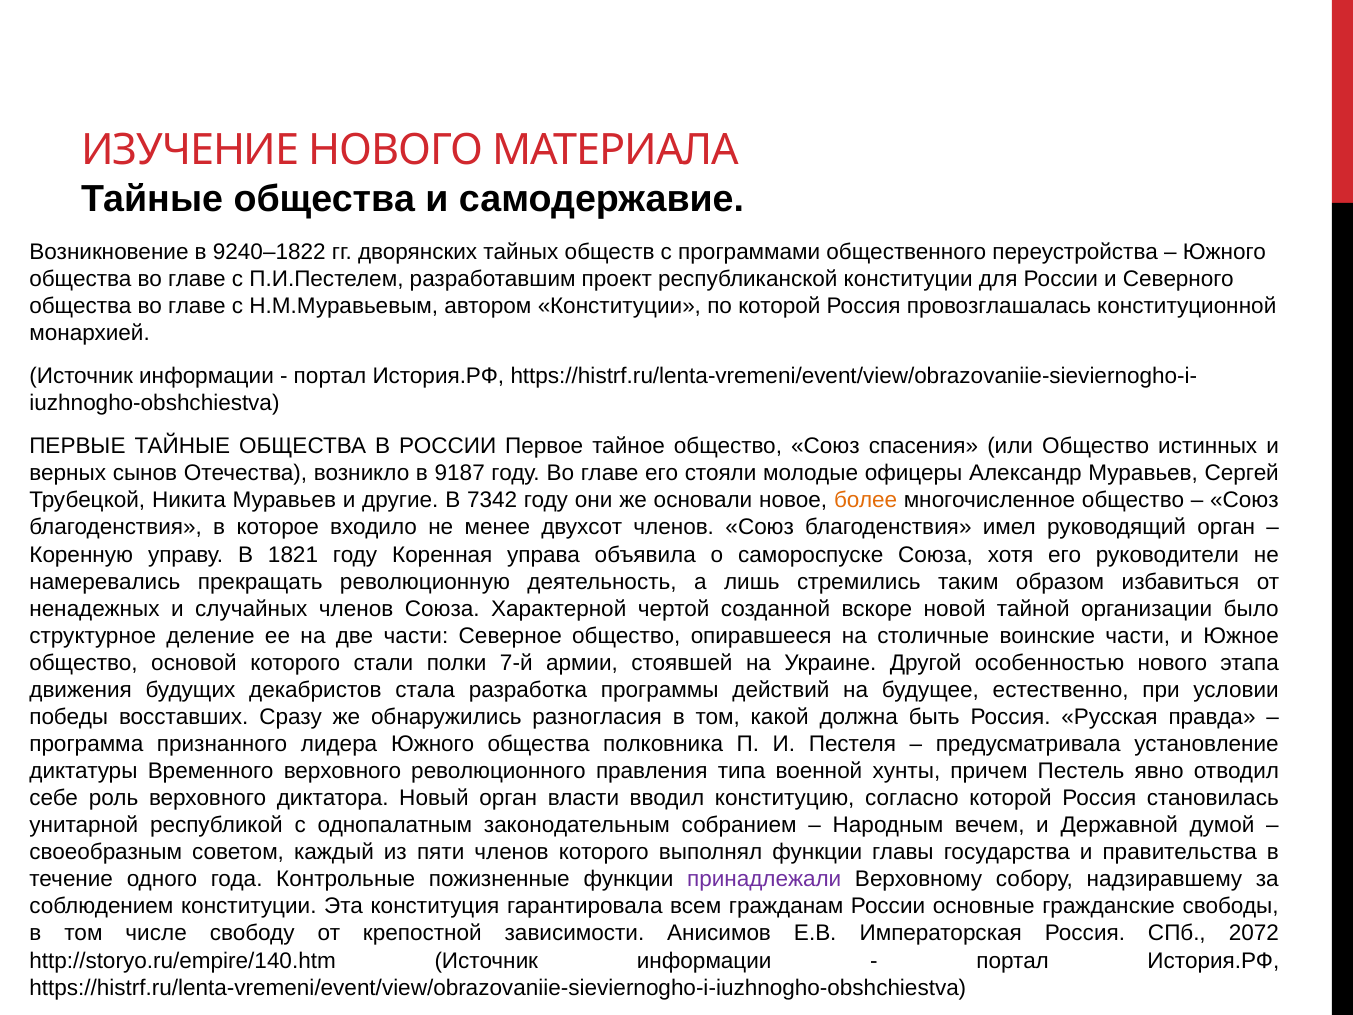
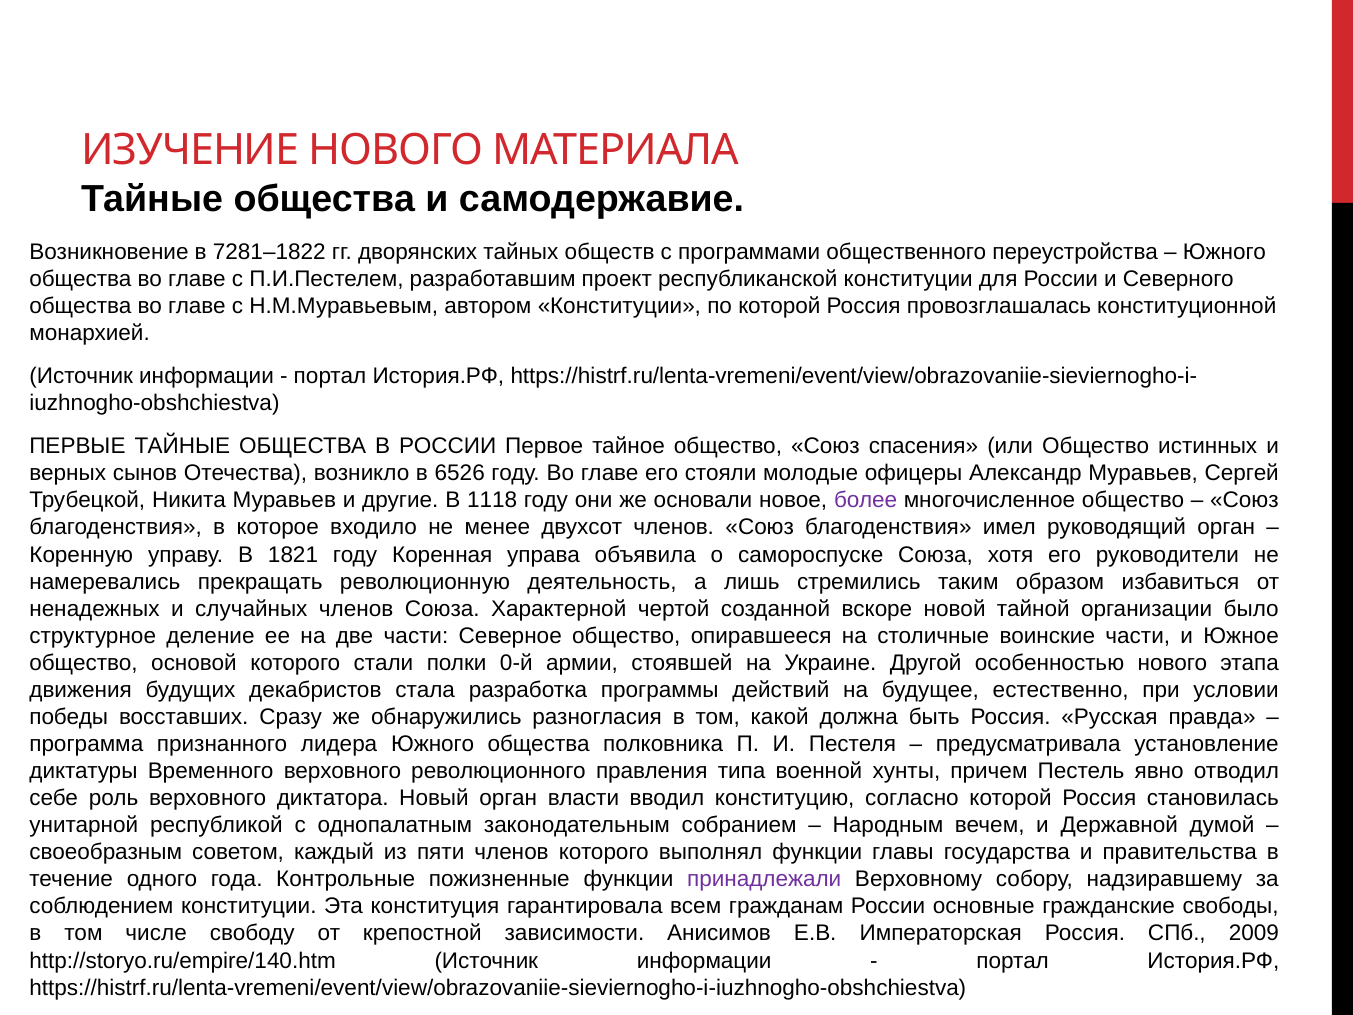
9240–1822: 9240–1822 -> 7281–1822 (269, 252)
9187: 9187 -> 6526 (460, 473)
7342: 7342 -> 1118 (492, 500)
более colour: orange -> purple (866, 500)
7-й: 7-й -> 0-й (516, 663)
2072: 2072 -> 2009 (1254, 933)
